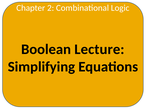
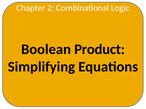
Lecture: Lecture -> Product (100, 49)
